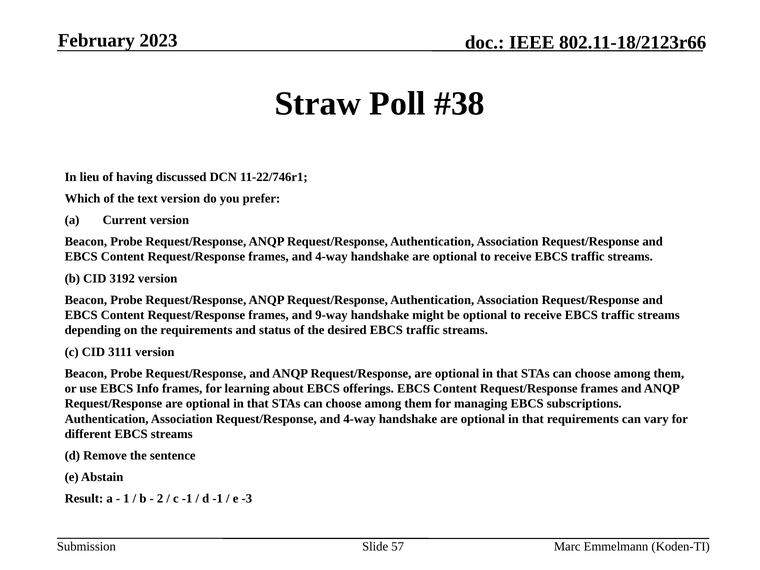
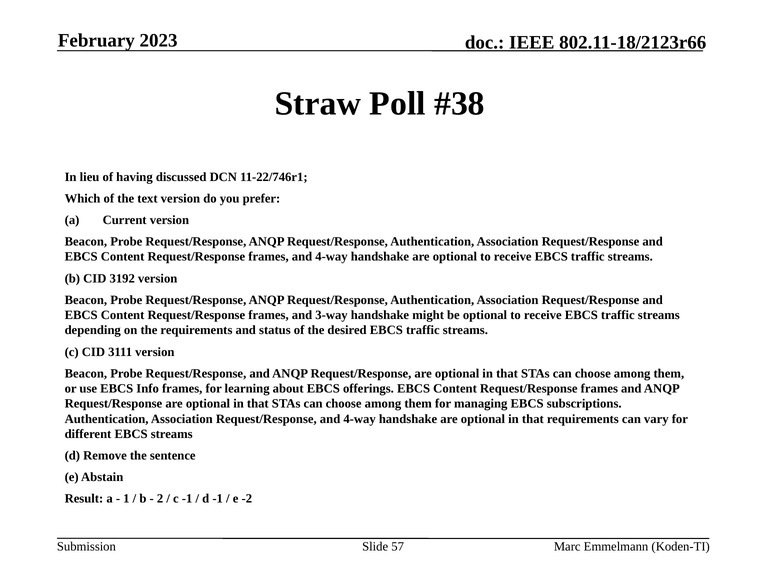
9-way: 9-way -> 3-way (332, 315)
-3: -3 -> -2 (247, 499)
